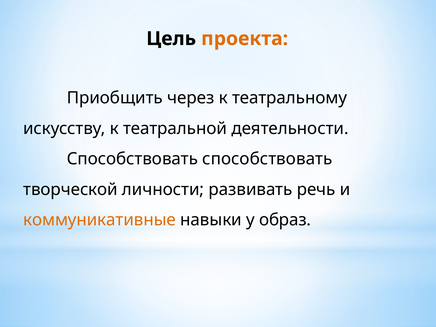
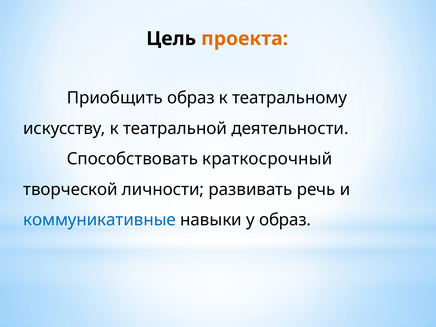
Приобщить через: через -> образ (191, 98)
Способствовать способствовать: способствовать -> краткосрочный (267, 159)
коммуникативные colour: orange -> blue (100, 220)
